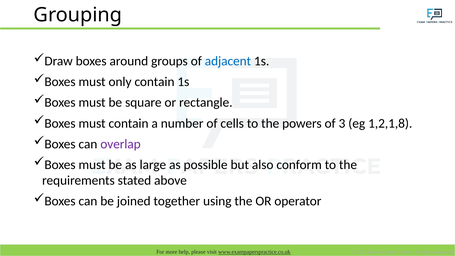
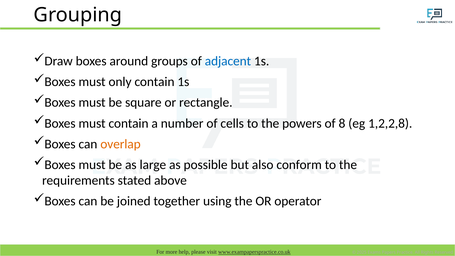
3: 3 -> 8 (342, 123)
1,2,1,8: 1,2,1,8 -> 1,2,2,8 (390, 123)
overlap colour: purple -> orange (121, 144)
